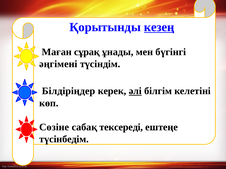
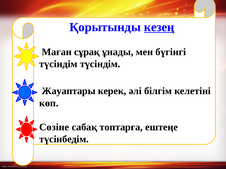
әңгімені: әңгімені -> түсіндім (58, 64)
Білдіріңдер: Білдіріңдер -> Жауаптары (69, 91)
әлі underline: present -> none (135, 91)
тексереді: тексереді -> топтарға (121, 127)
